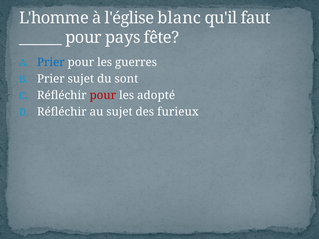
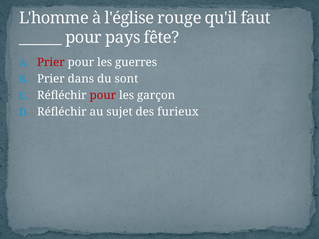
blanc: blanc -> rouge (179, 18)
Prier colour: blue -> red (51, 62)
Prier sujet: sujet -> dans (81, 79)
adopté: adopté -> garçon (156, 95)
